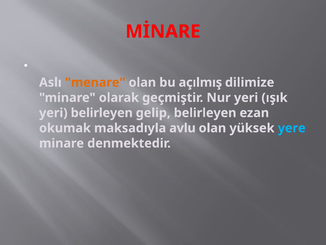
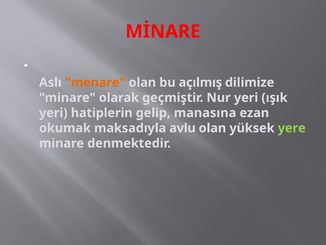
yeri belirleyen: belirleyen -> hatiplerin (102, 113)
gelip belirleyen: belirleyen -> manasına (205, 113)
yere colour: light blue -> light green (292, 128)
